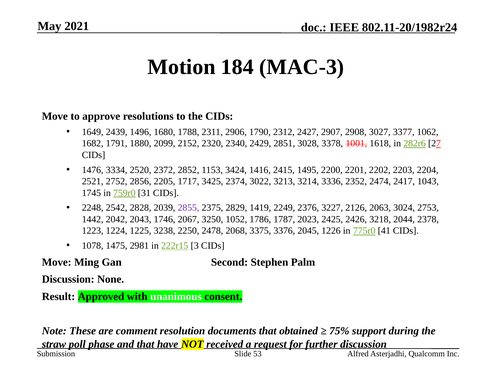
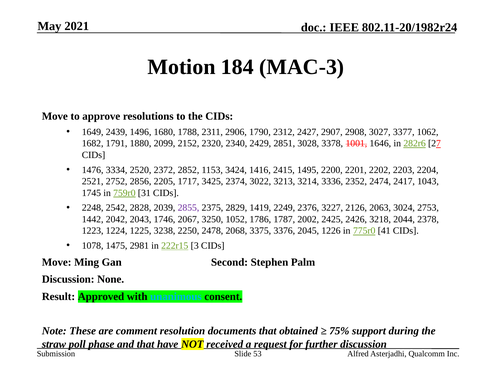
1618: 1618 -> 1646 (380, 143)
2023: 2023 -> 2002 (308, 219)
unanimous colour: white -> light blue (176, 297)
